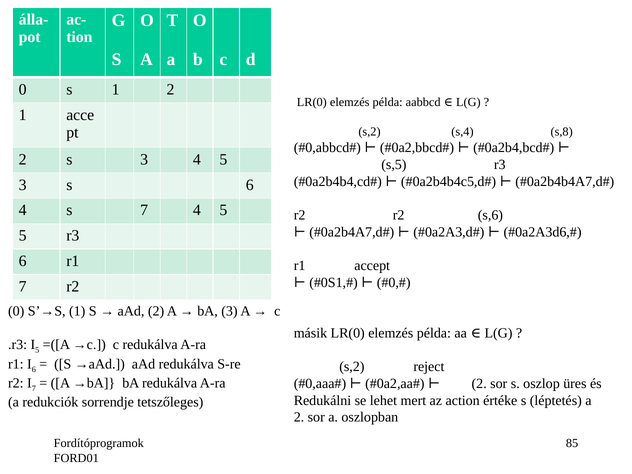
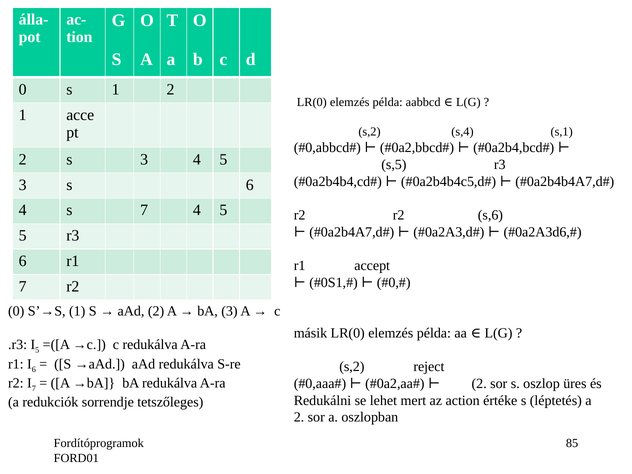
s,8: s,8 -> s,1 (562, 132)
